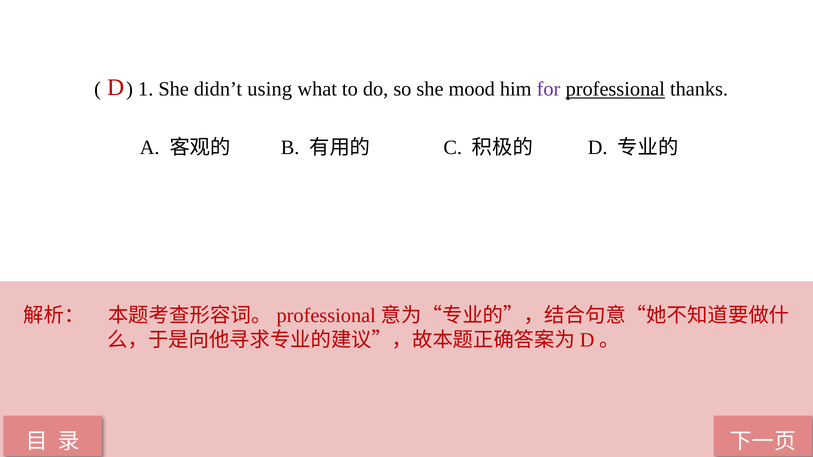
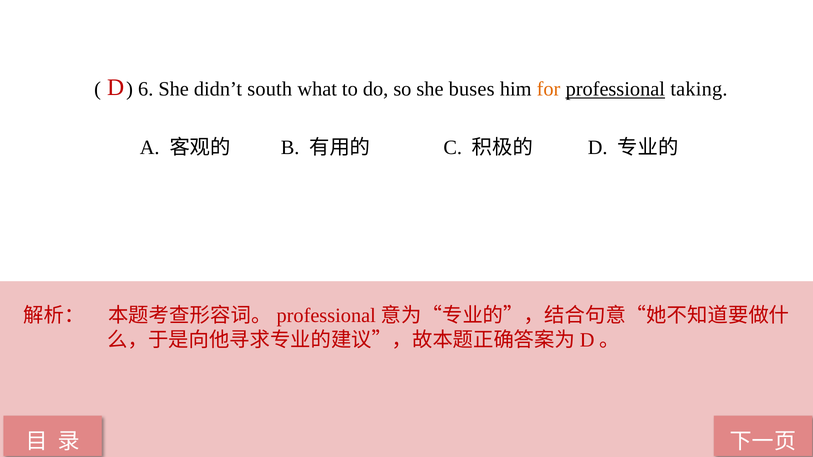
1: 1 -> 6 (146, 89)
using: using -> south (270, 89)
mood: mood -> buses (472, 89)
for colour: purple -> orange (548, 89)
thanks: thanks -> taking (699, 89)
